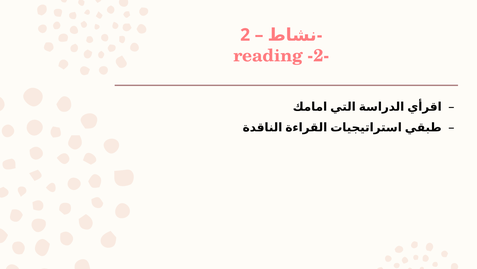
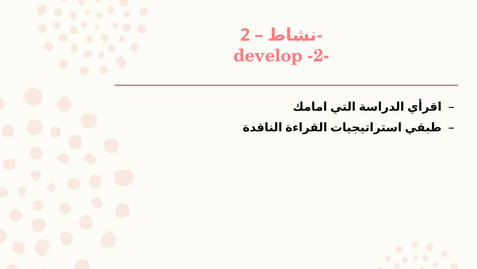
reading: reading -> develop (268, 56)
